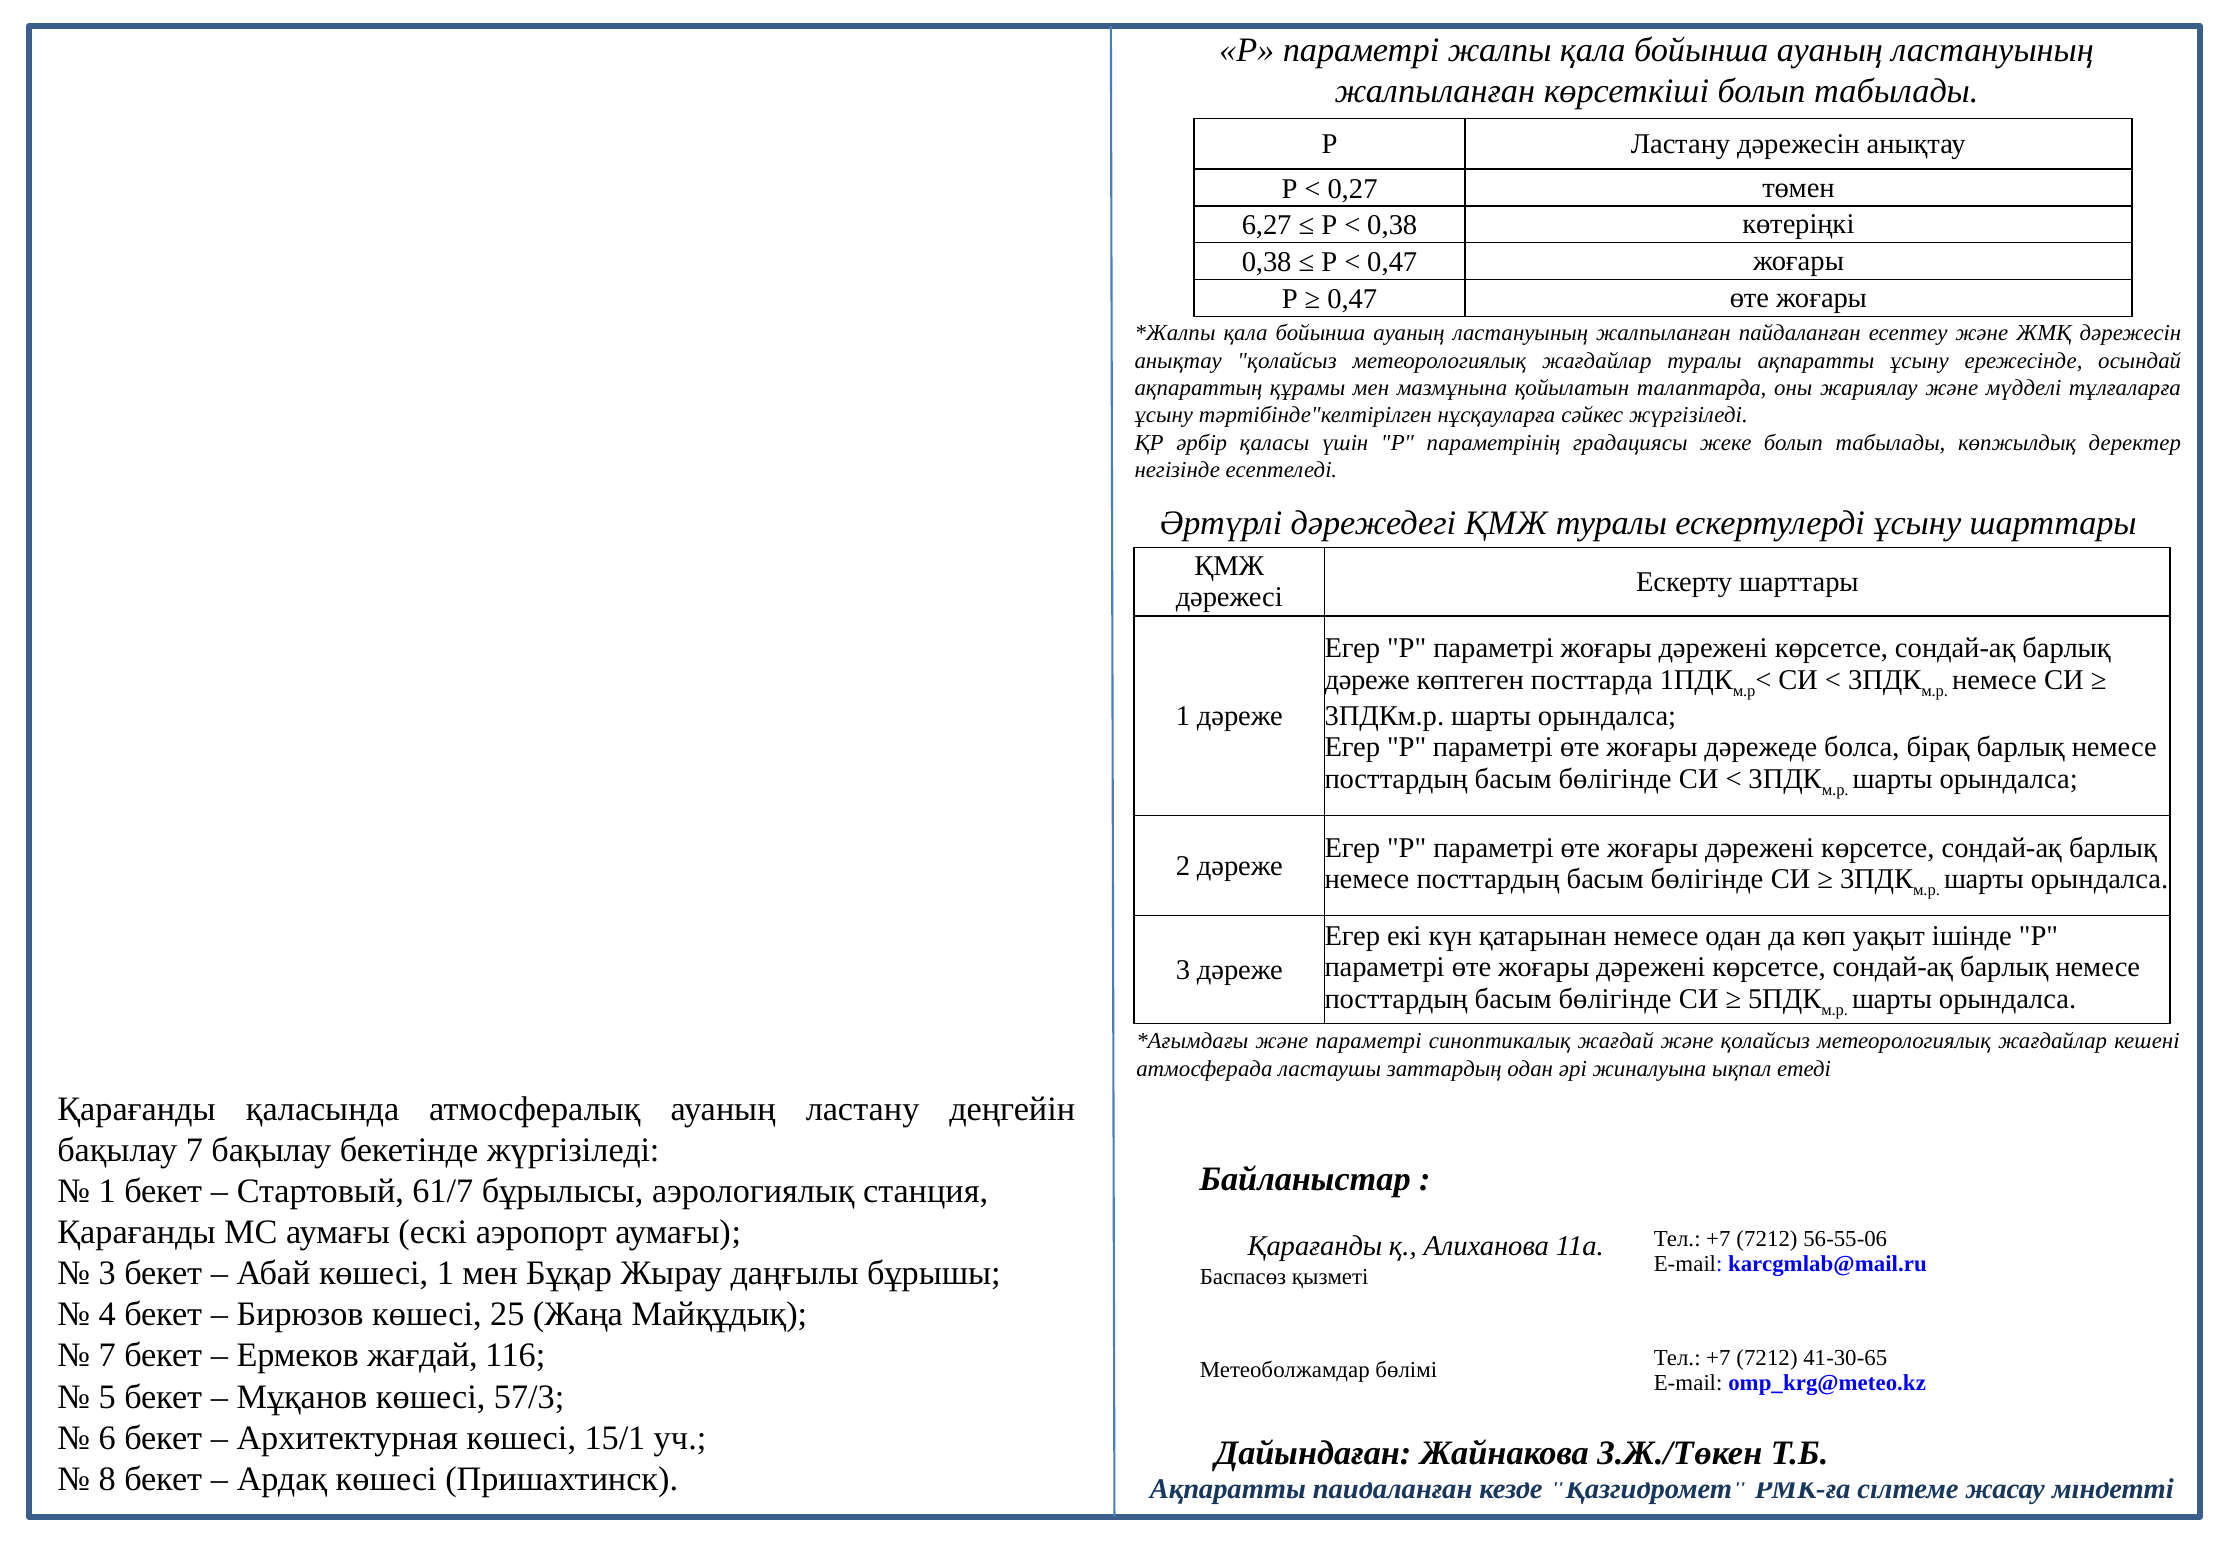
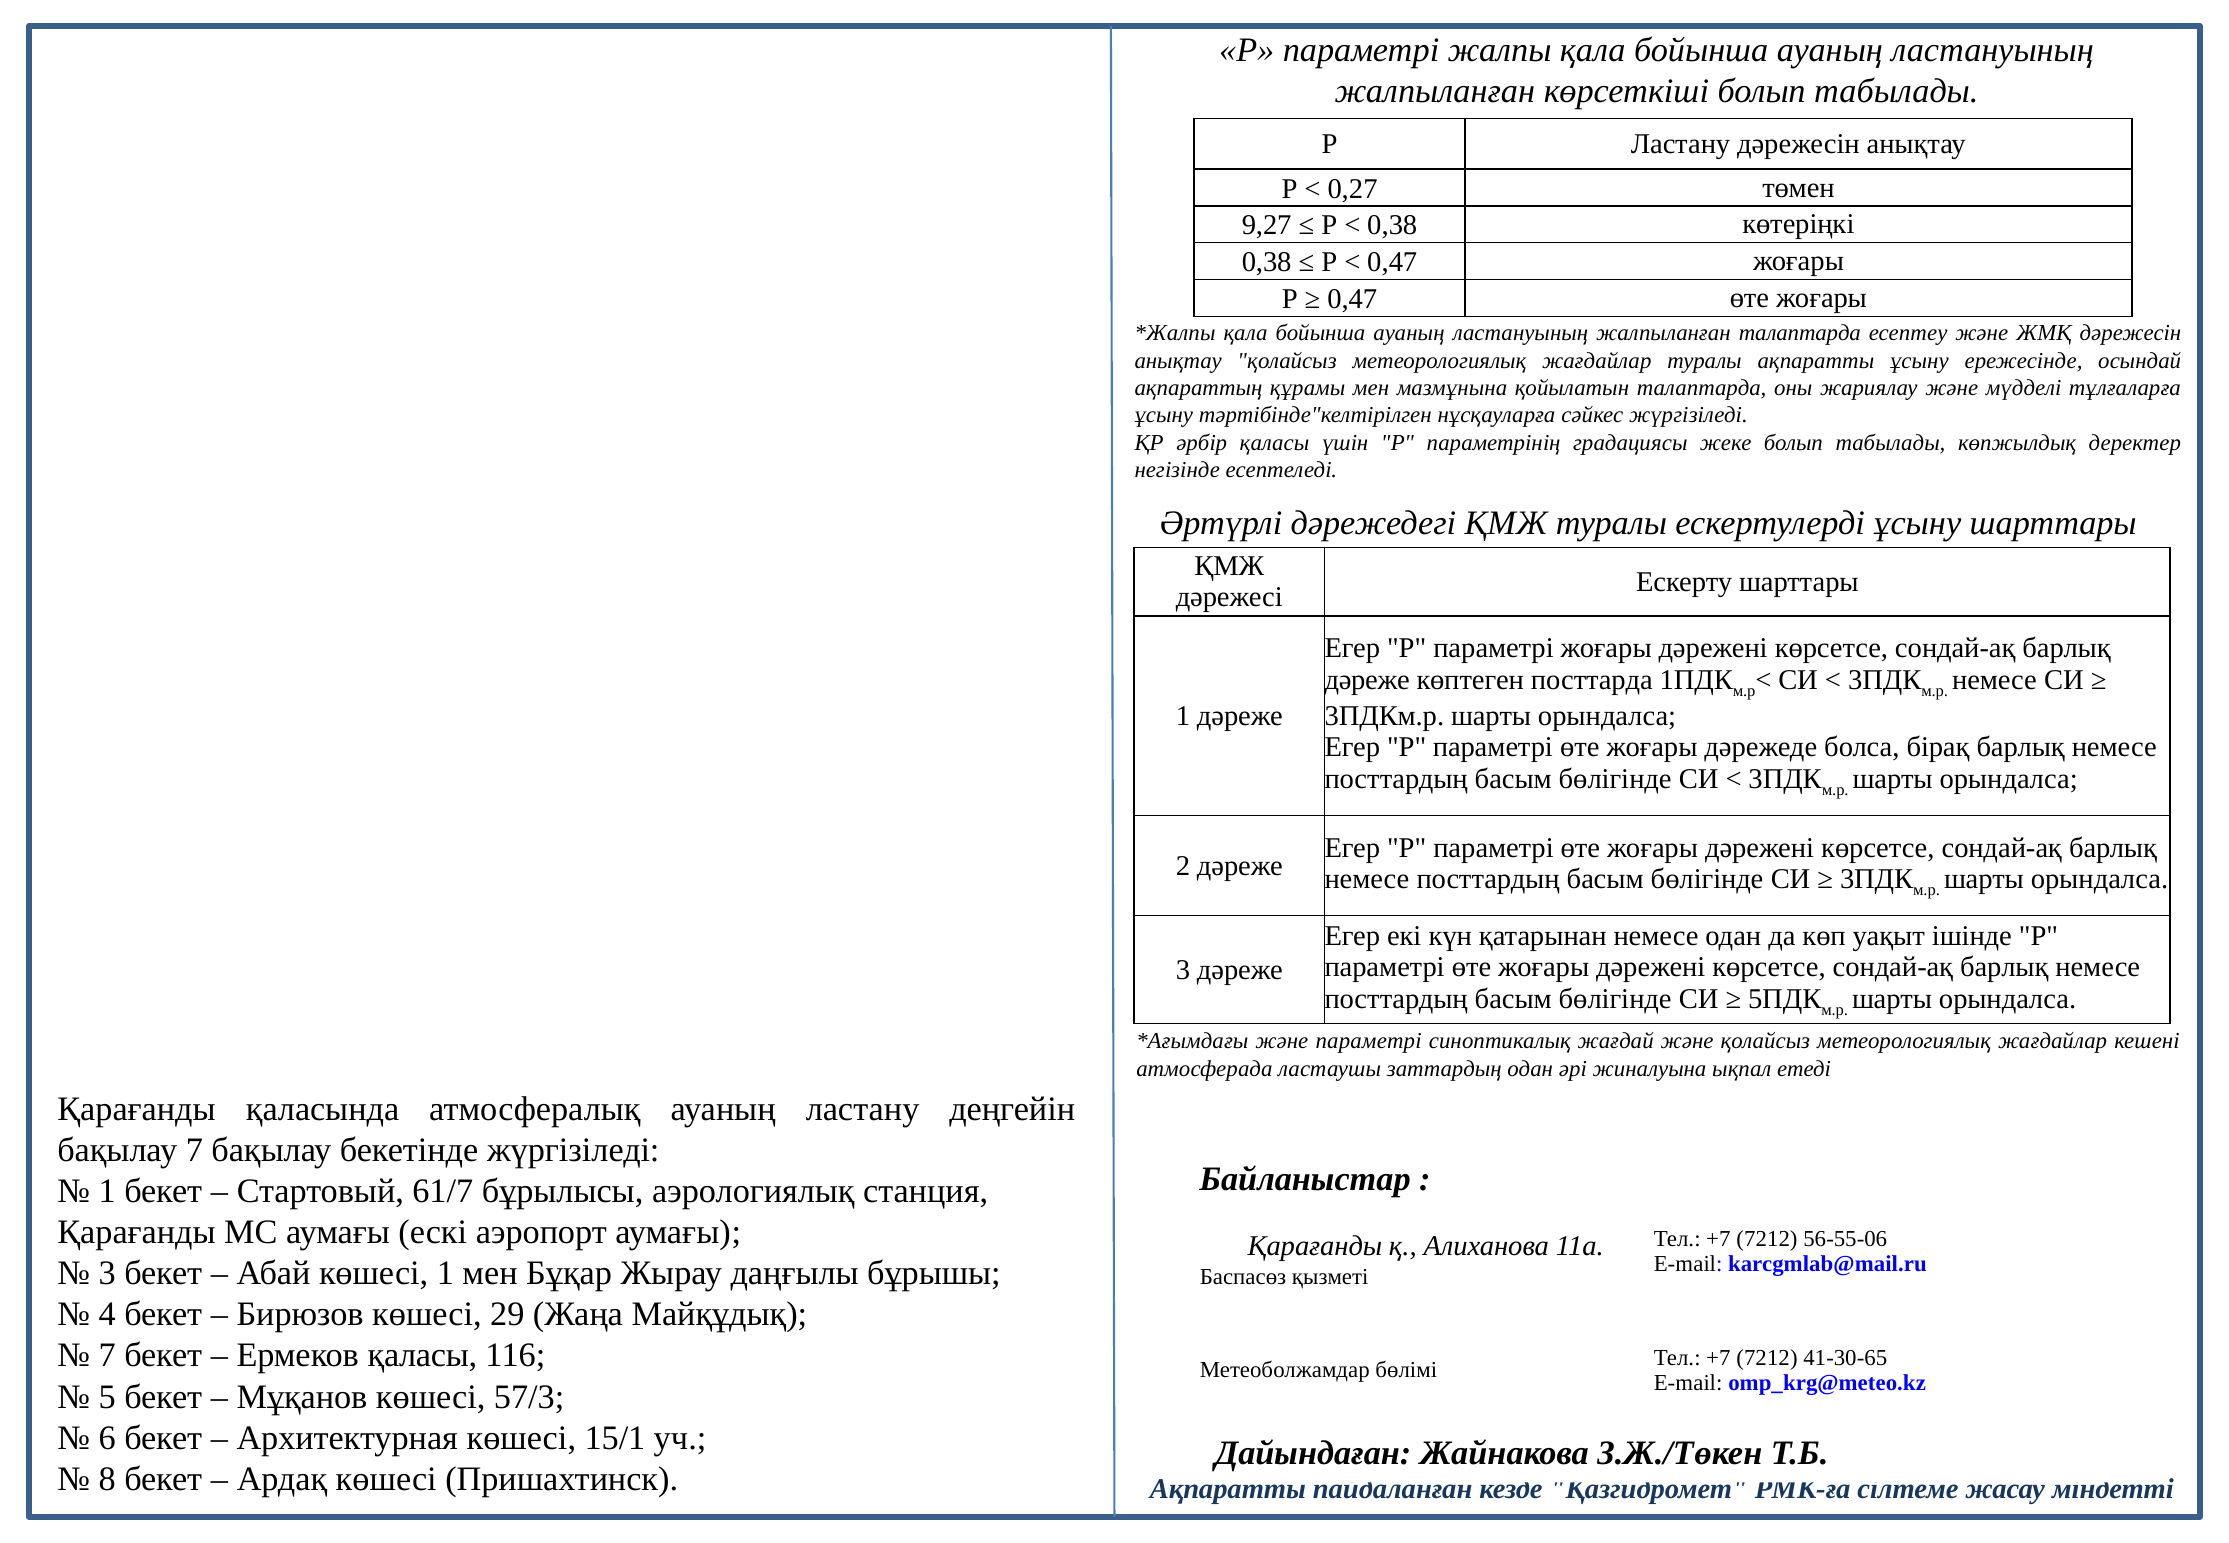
6,27: 6,27 -> 9,27 (1267, 226)
жалпыланған пайдаланған: пайдаланған -> талаптарда (1800, 333)
25: 25 -> 29 (507, 1315)
Ермеков жағдай: жағдай -> қаласы (422, 1356)
